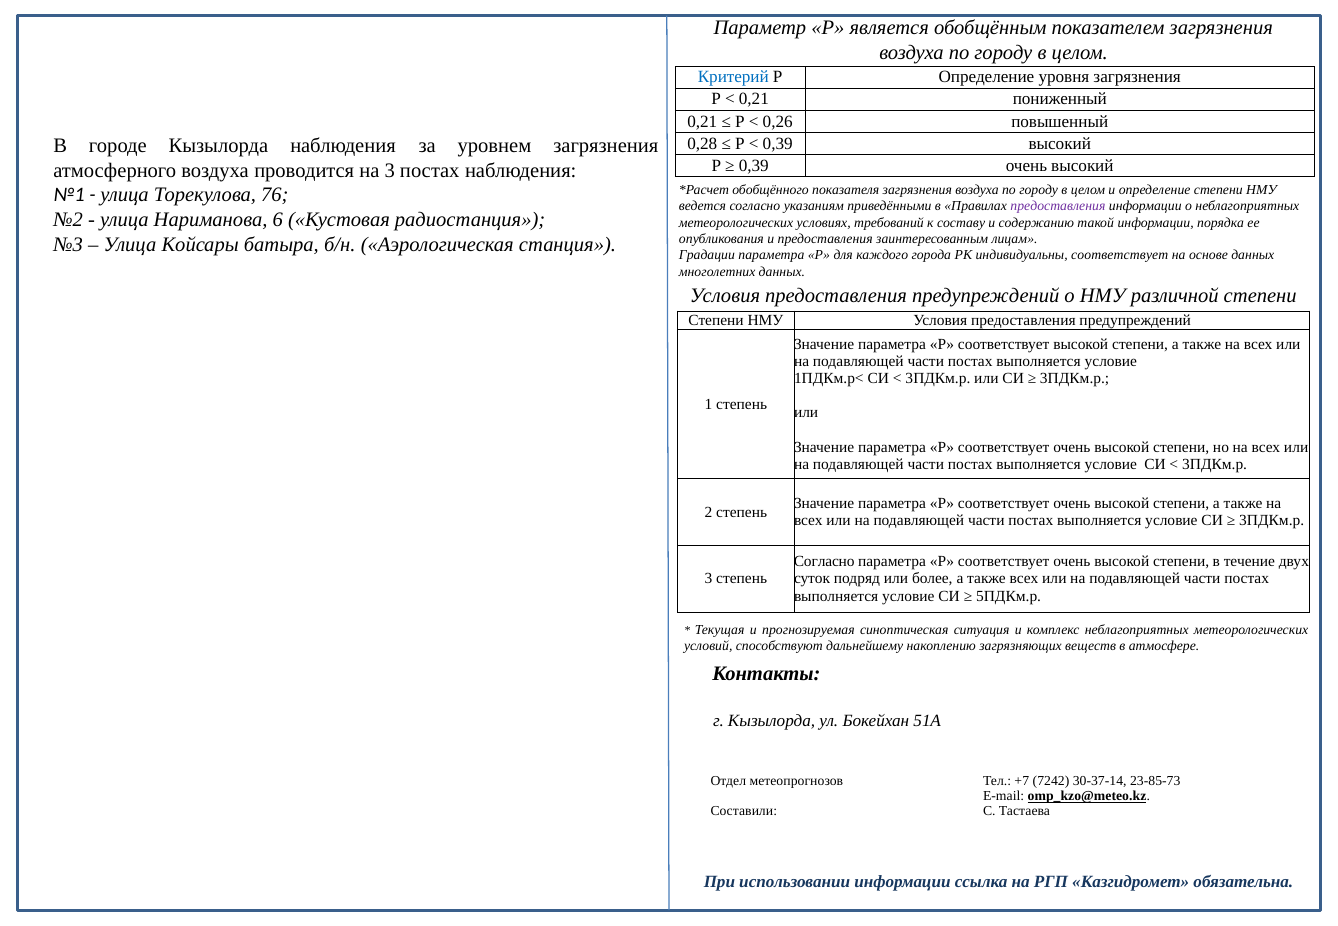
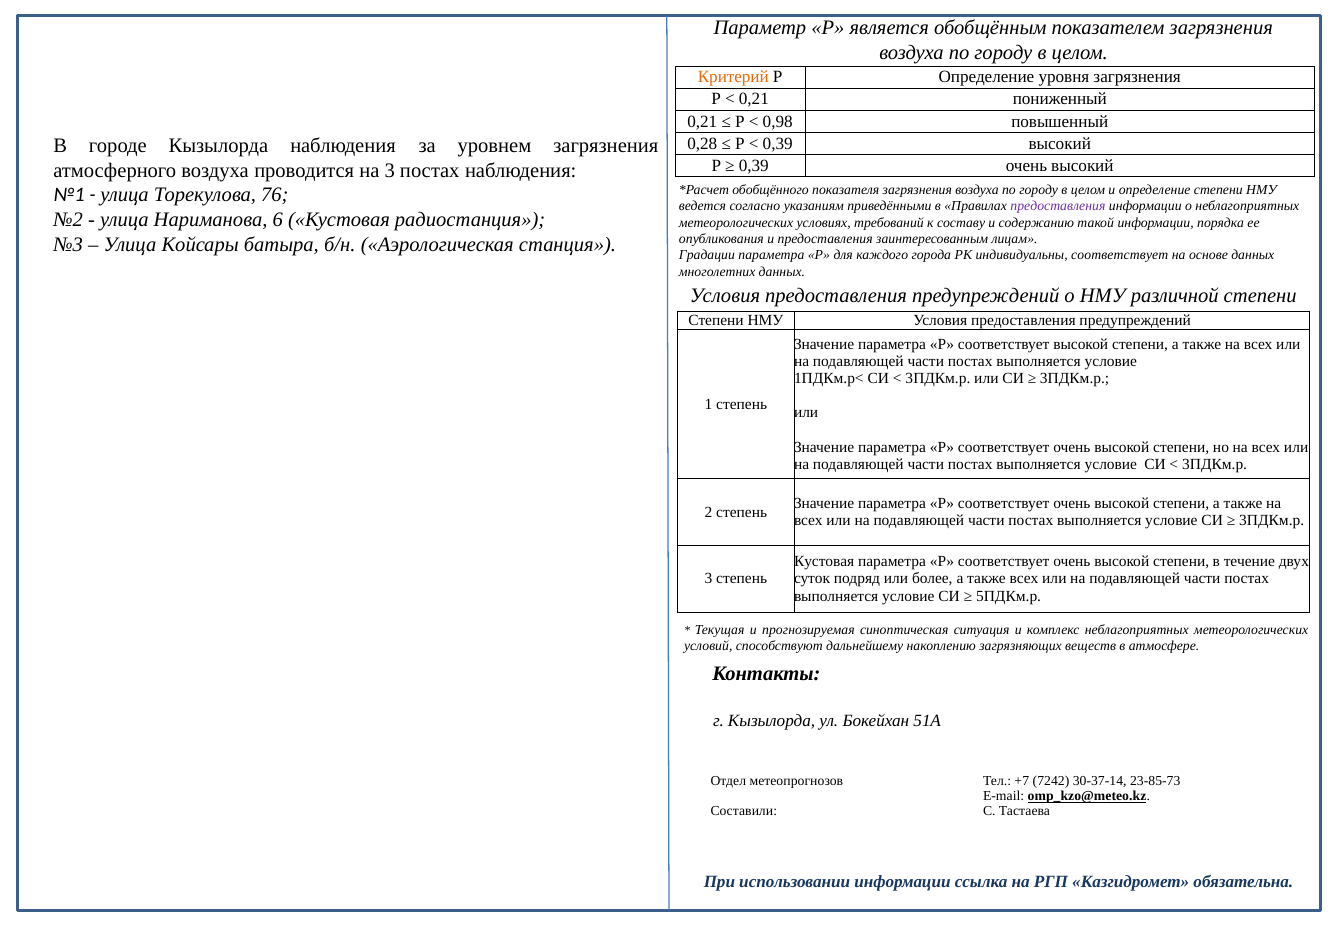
Критерий colour: blue -> orange (733, 77)
0,26: 0,26 -> 0,98 (778, 121)
Согласно: Согласно -> Кустовая (824, 562)
